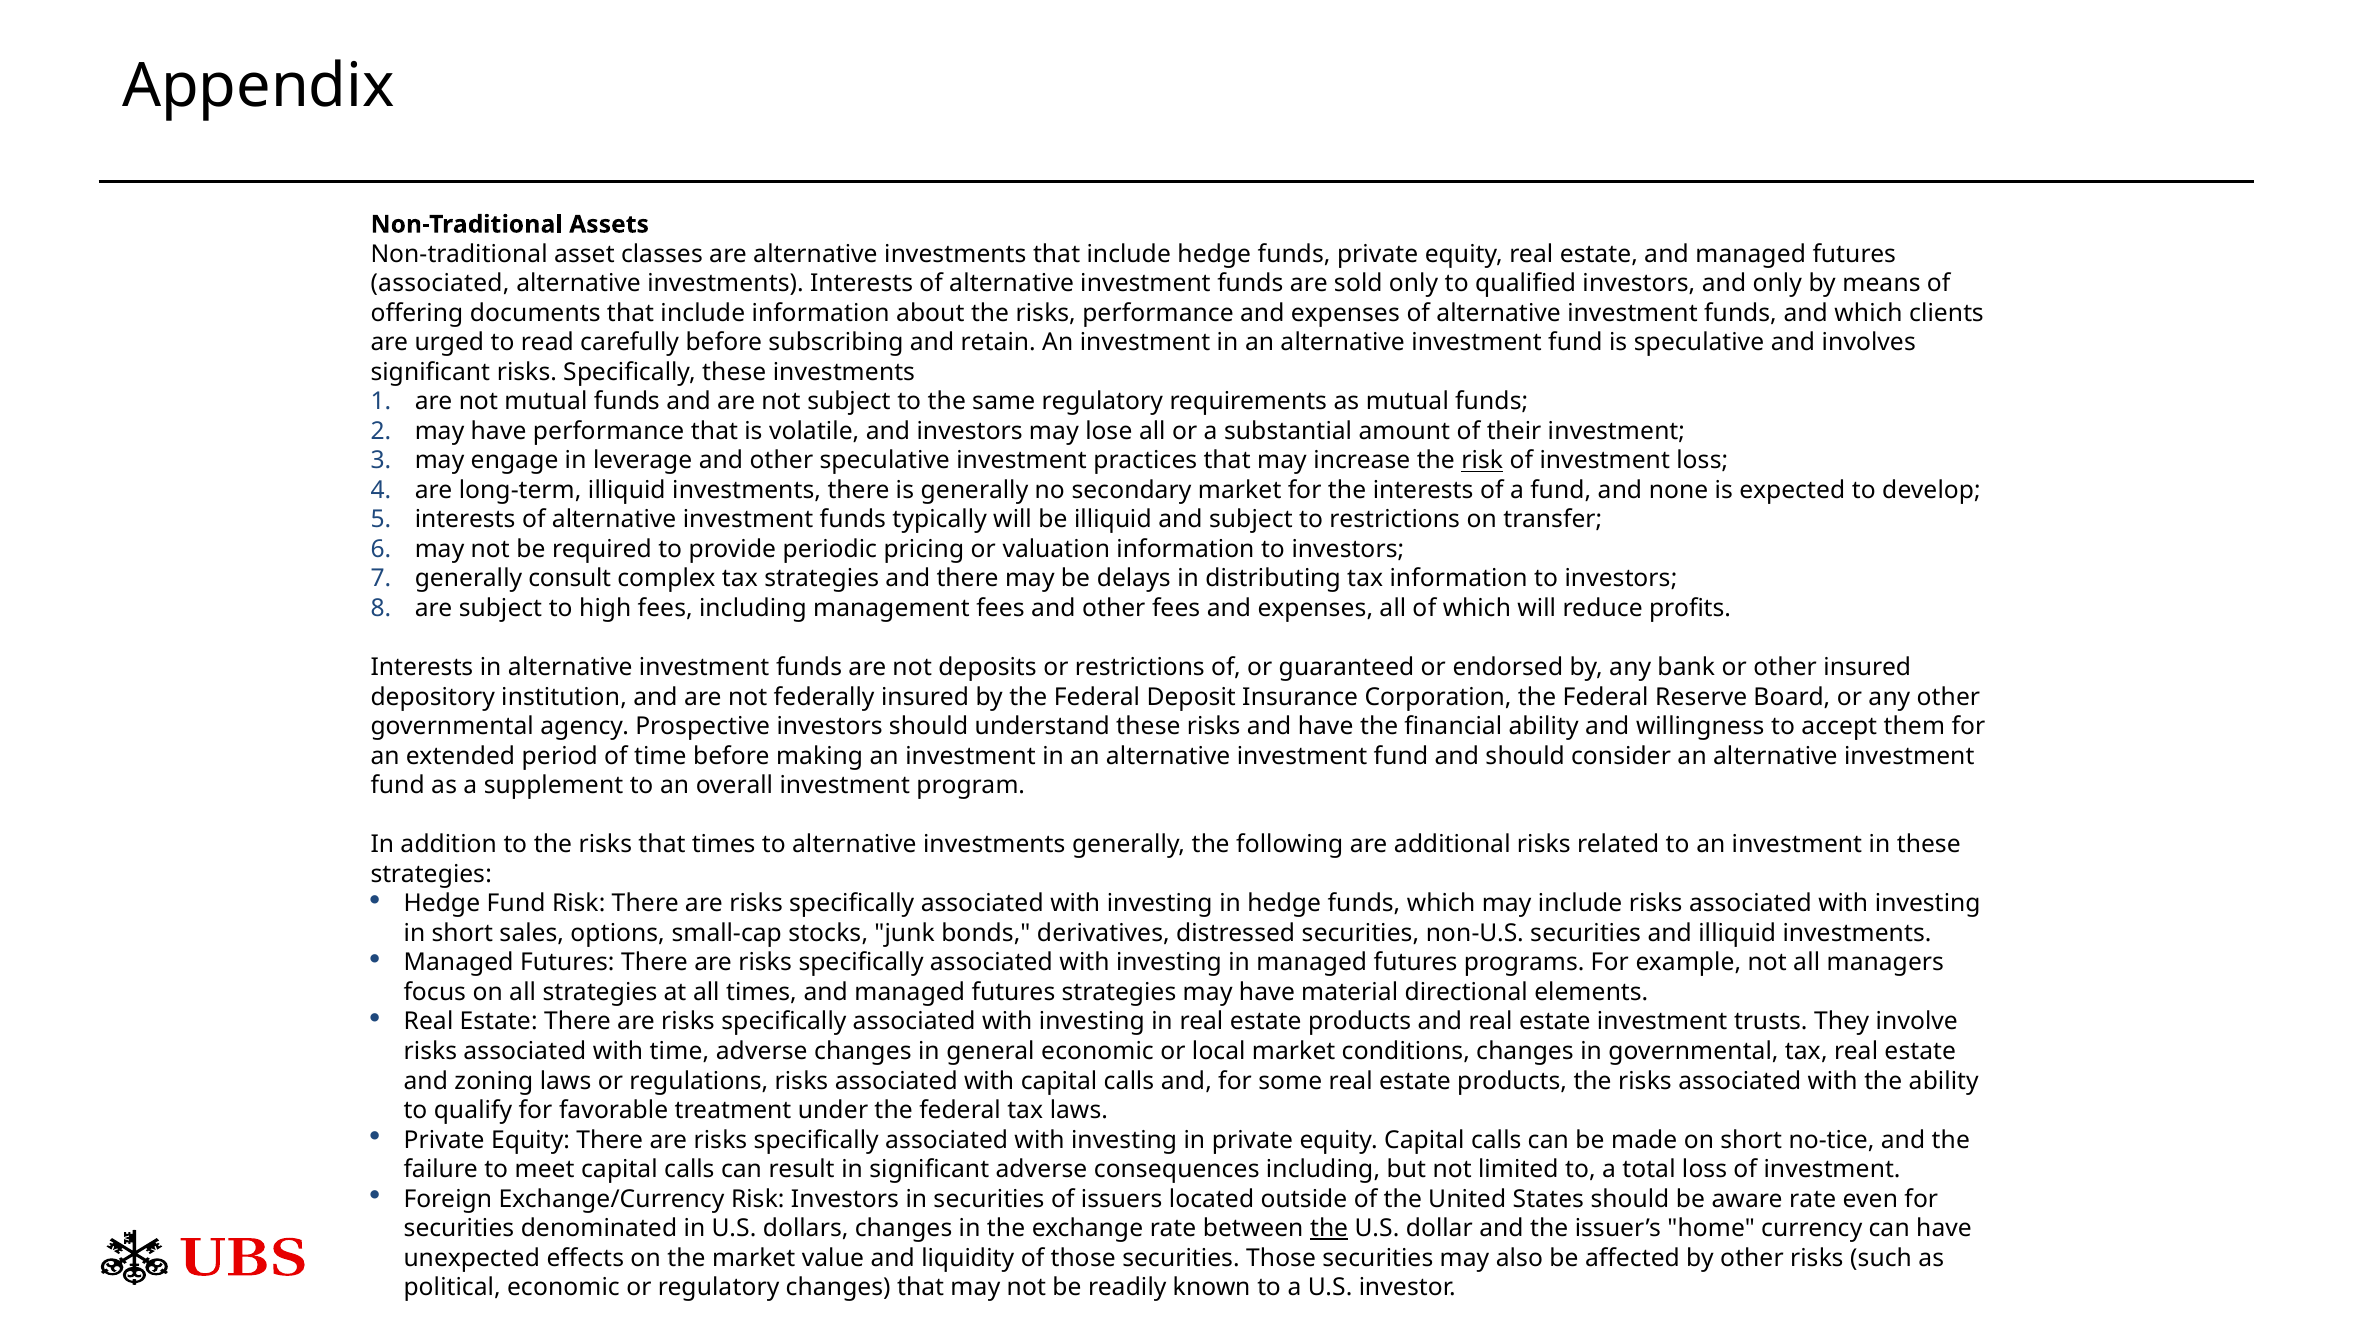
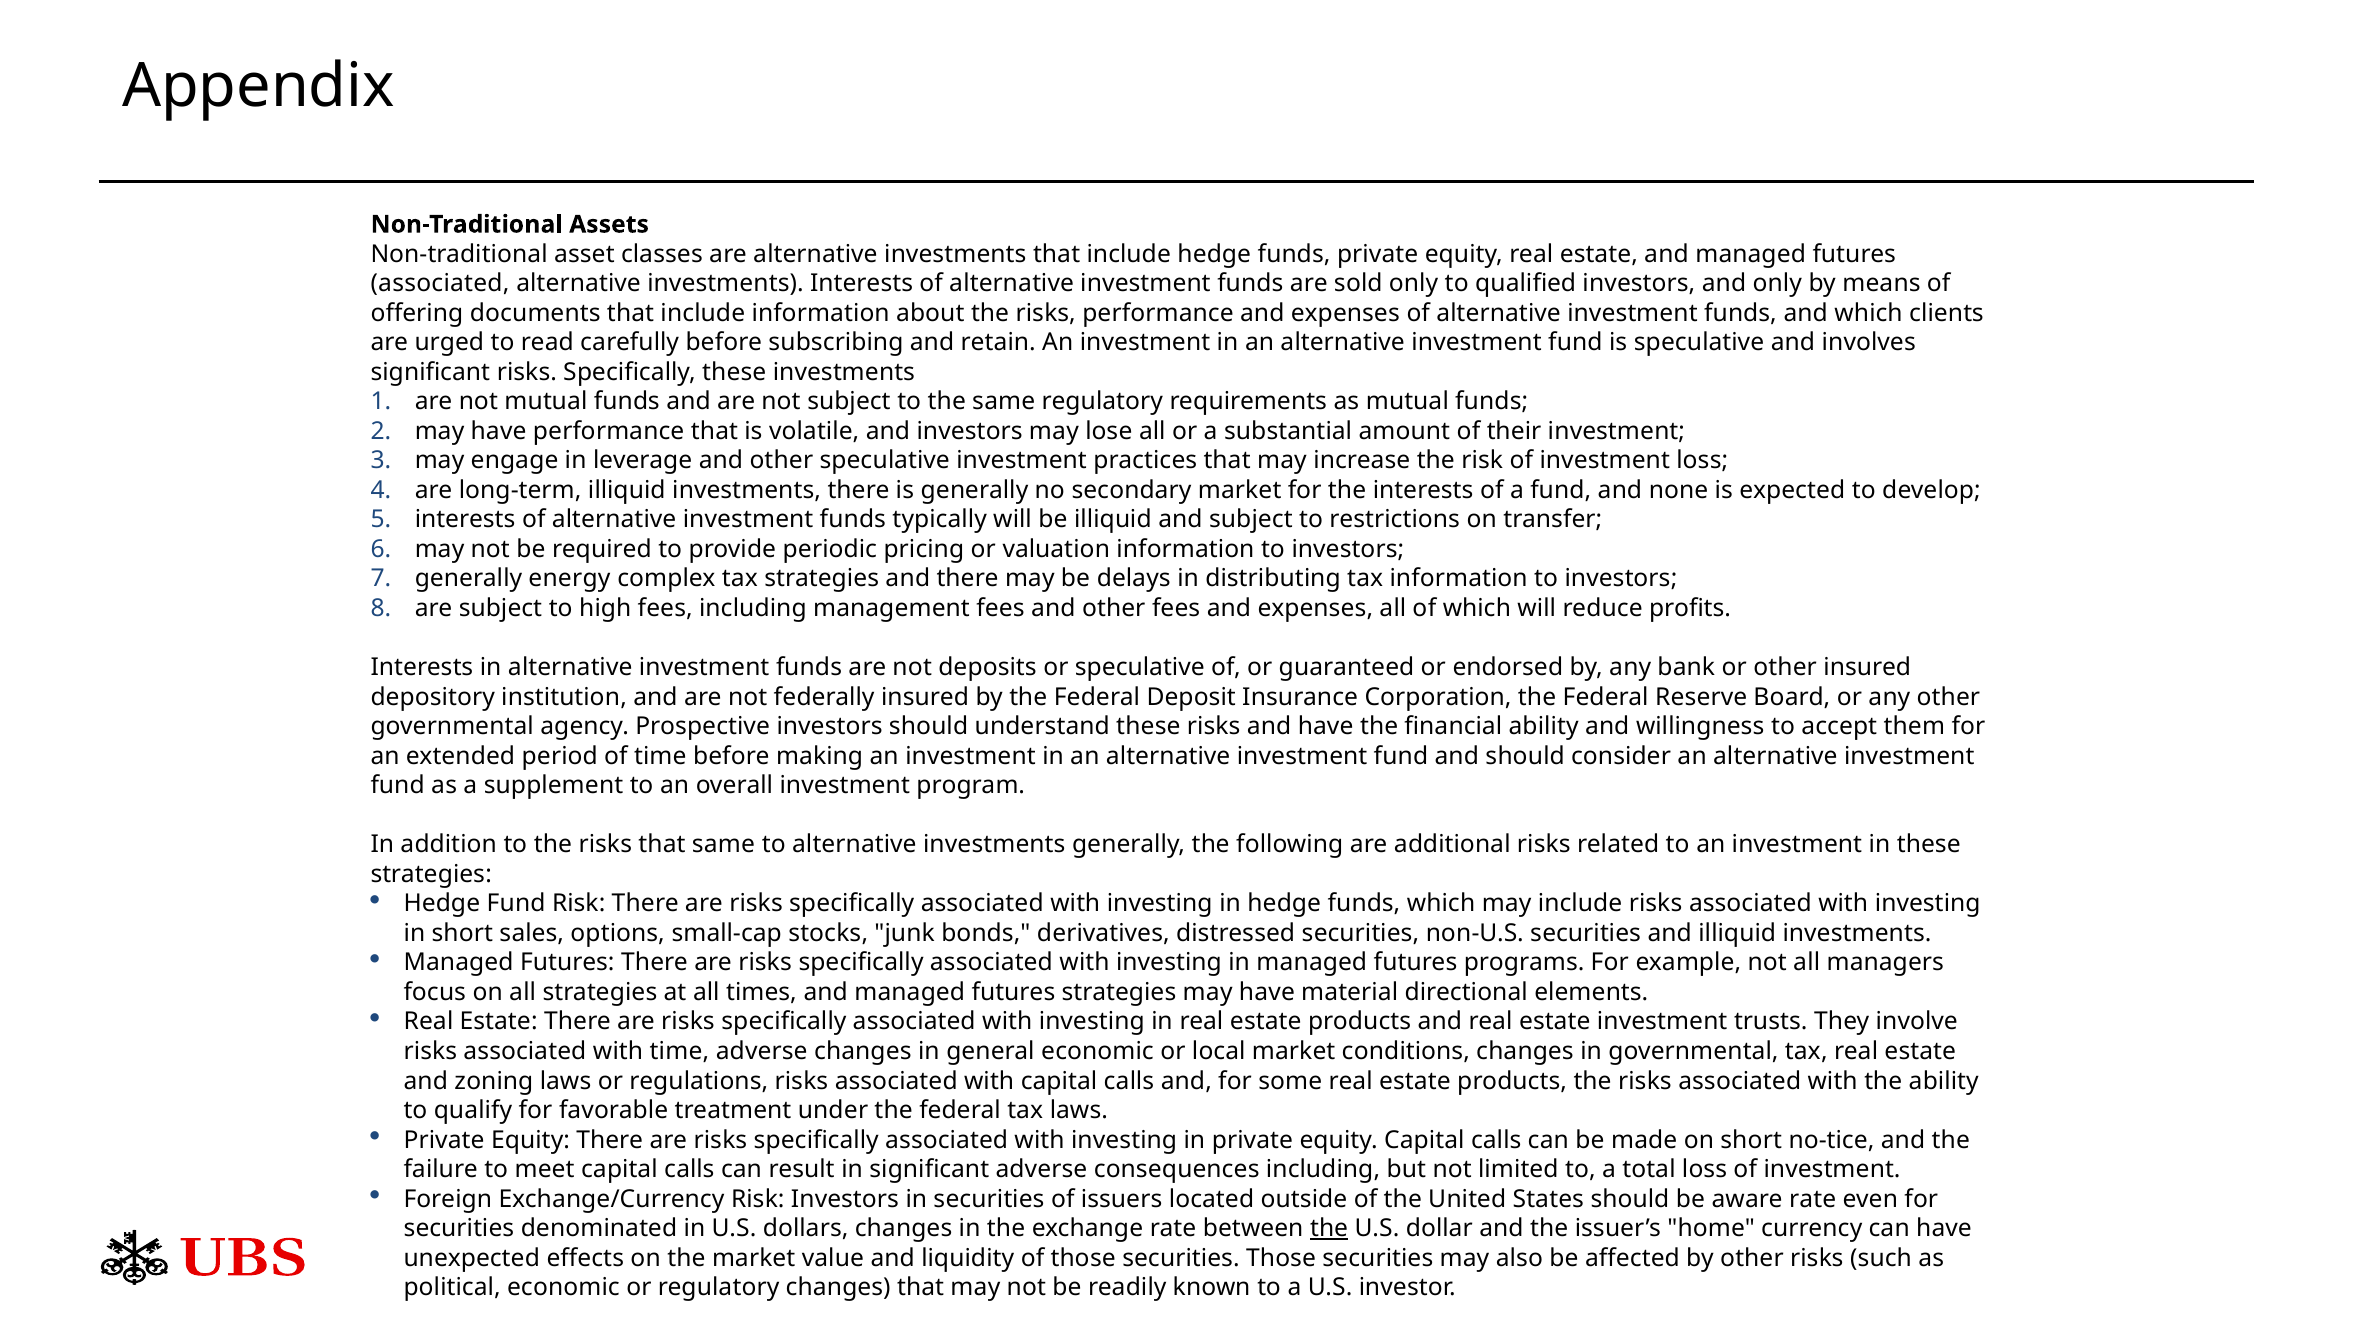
risk underline: present -> none (1482, 461)
consult: consult -> energy (569, 579)
or restrictions: restrictions -> speculative (1140, 667)
that times: times -> same (723, 845)
